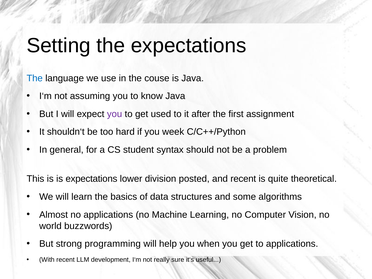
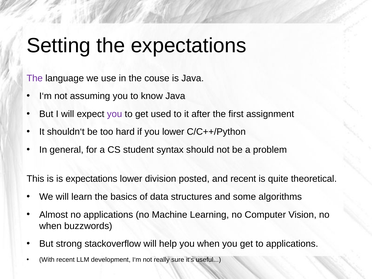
The colour: blue -> purple (35, 78)
you week: week -> lower (173, 132)
world: world -> when (50, 226)
programming: programming -> stackoverflow (113, 244)
